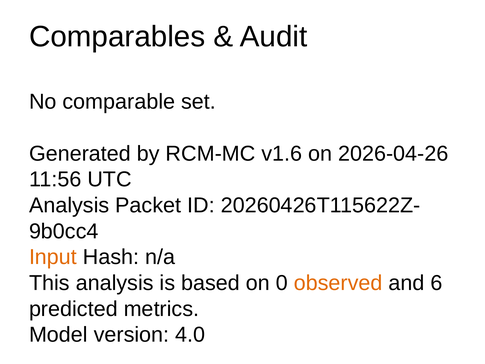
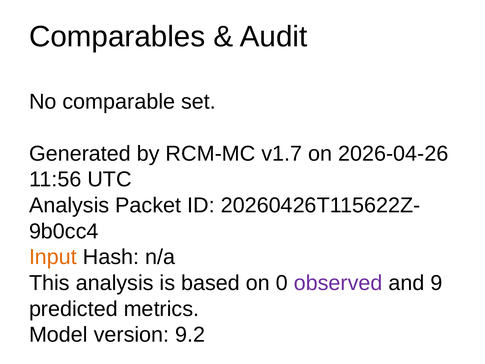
v1.6: v1.6 -> v1.7 (282, 153)
observed colour: orange -> purple (338, 283)
6: 6 -> 9 (437, 283)
4.0: 4.0 -> 9.2 (190, 335)
